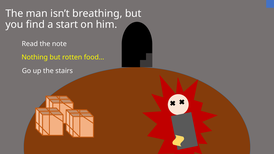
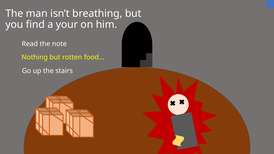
start: start -> your (67, 25)
